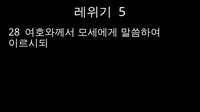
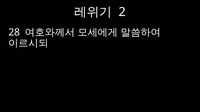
5: 5 -> 2 (122, 12)
